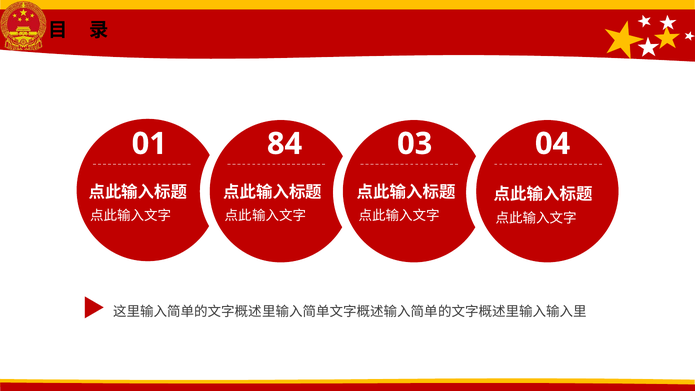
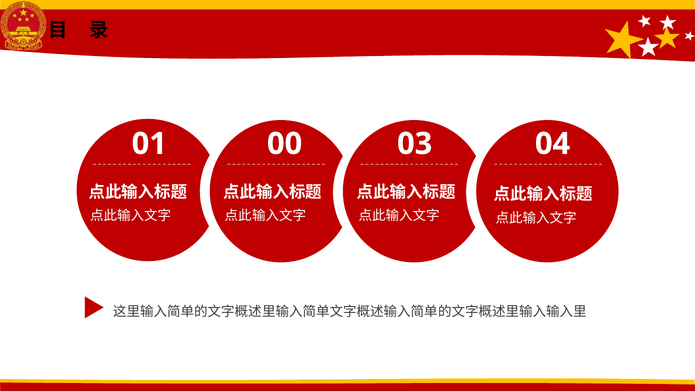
84: 84 -> 00 (285, 144)
